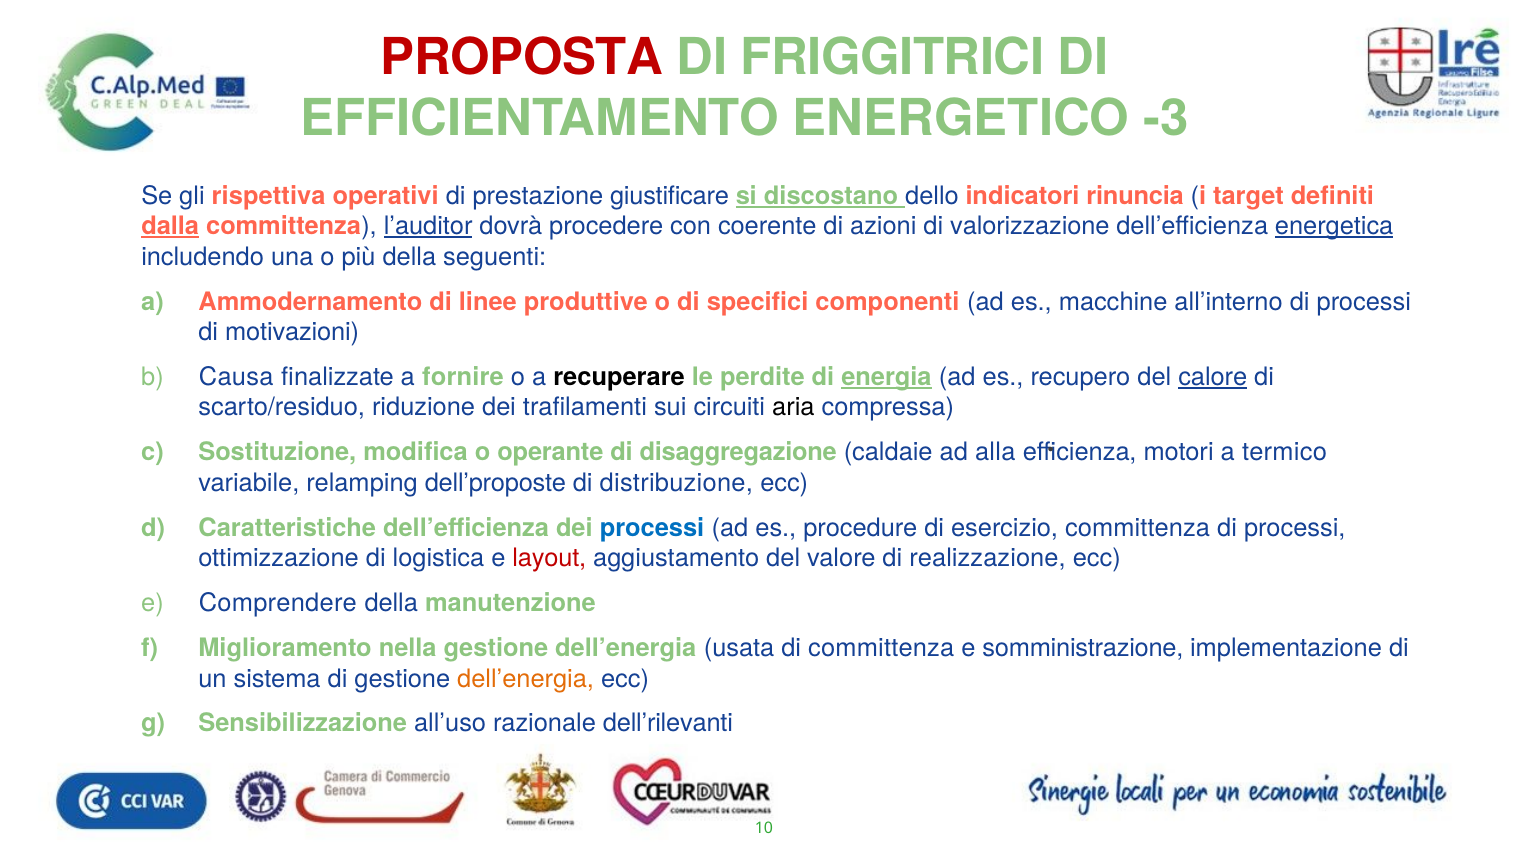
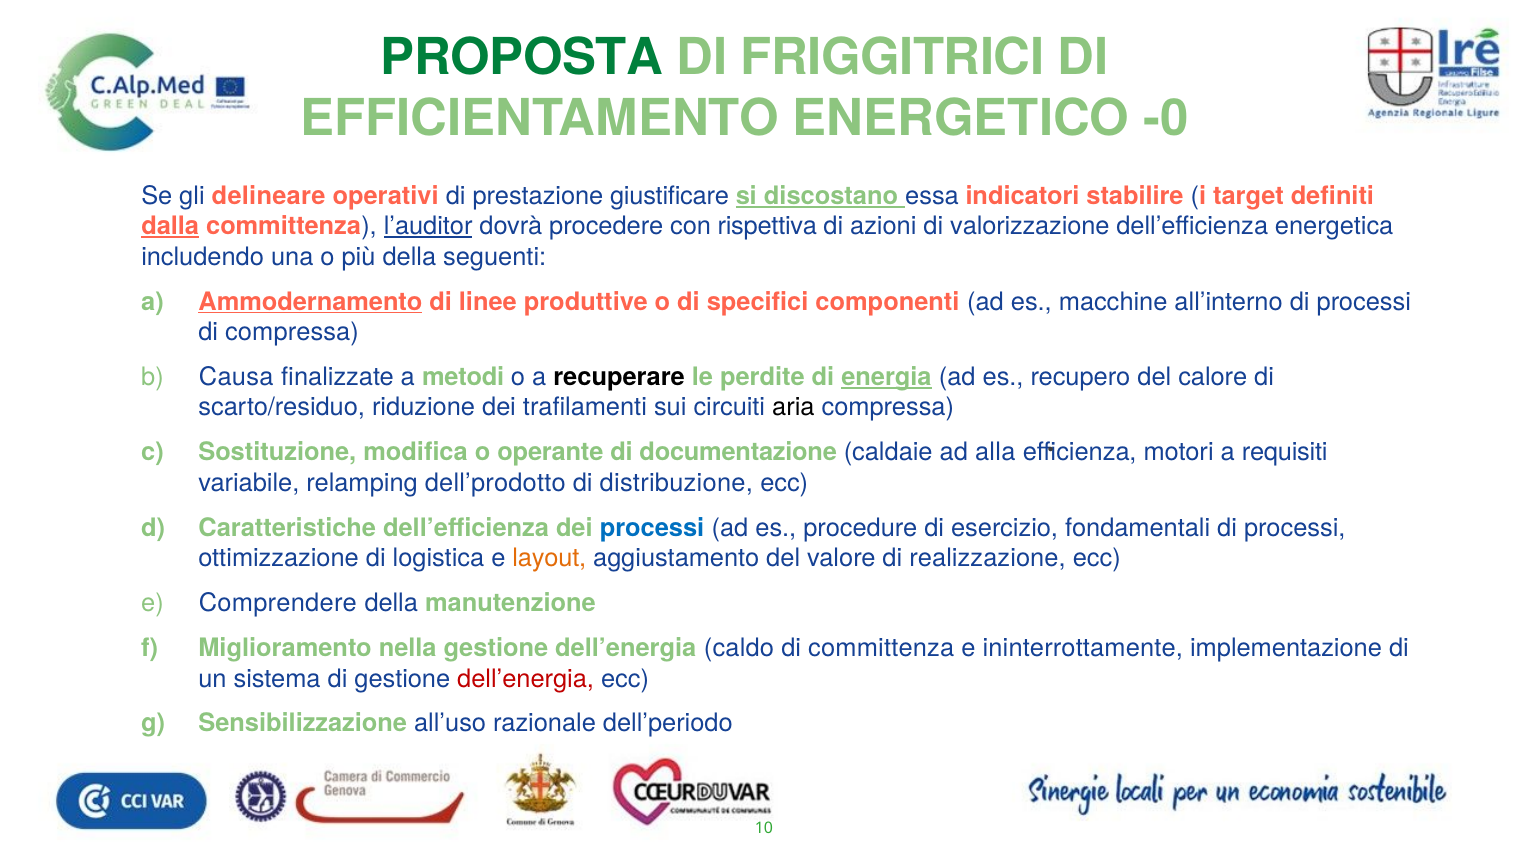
PROPOSTA colour: red -> green (522, 58)
-3: -3 -> -0 (1166, 119)
rispettiva: rispettiva -> delineare (269, 196)
dello: dello -> essa (932, 196)
rinuncia: rinuncia -> stabilire (1135, 196)
coerente: coerente -> rispettiva (767, 226)
energetica underline: present -> none (1334, 226)
Ammodernamento underline: none -> present (310, 302)
di motivazioni: motivazioni -> compressa (292, 332)
fornire: fornire -> metodi (463, 377)
calore underline: present -> none (1213, 377)
disaggregazione: disaggregazione -> documentazione (738, 453)
termico: termico -> requisiti (1285, 453)
dell’proposte: dell’proposte -> dell’prodotto (495, 483)
esercizio committenza: committenza -> fondamentali (1138, 528)
layout colour: red -> orange (549, 559)
usata: usata -> caldo (739, 648)
somministrazione: somministrazione -> ininterrottamente (1083, 648)
dell’energia colour: orange -> red (526, 679)
dell’rilevanti: dell’rilevanti -> dell’periodo (668, 724)
